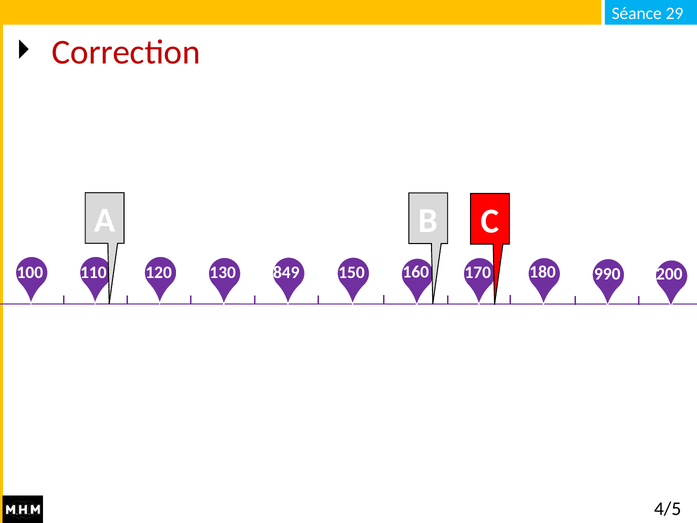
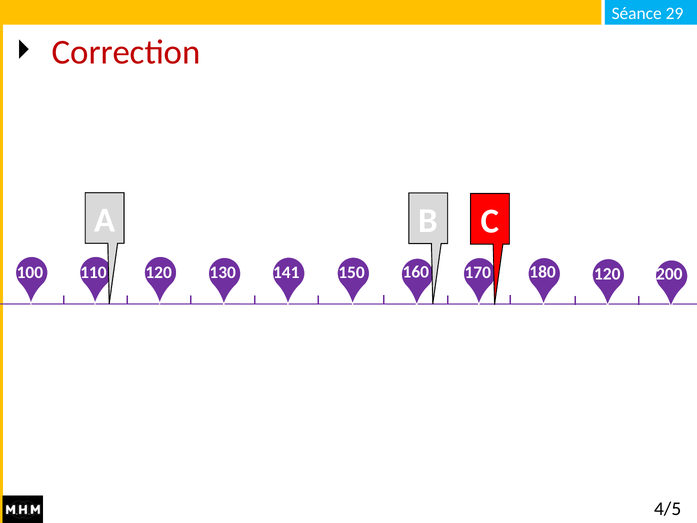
849: 849 -> 141 (286, 272)
180 990: 990 -> 120 (607, 274)
